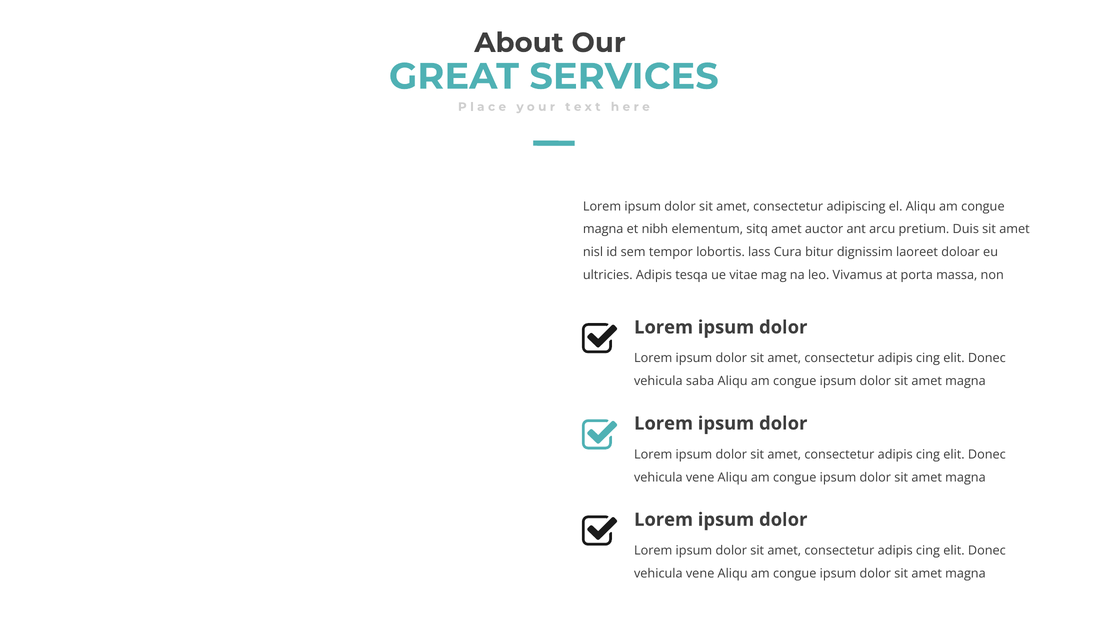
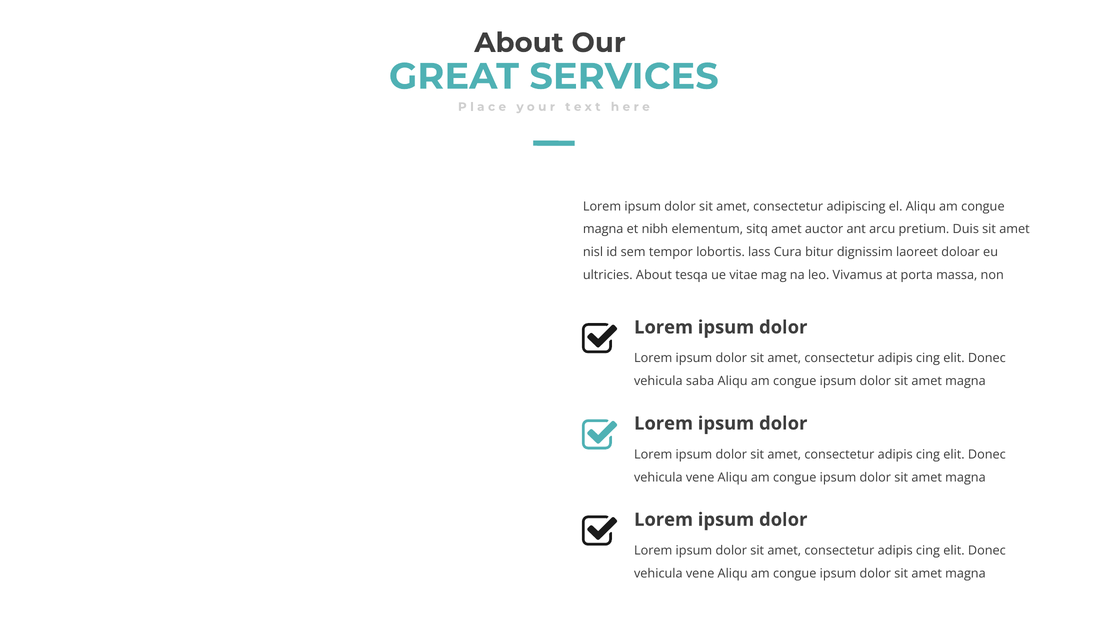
ultricies Adipis: Adipis -> About (654, 275)
